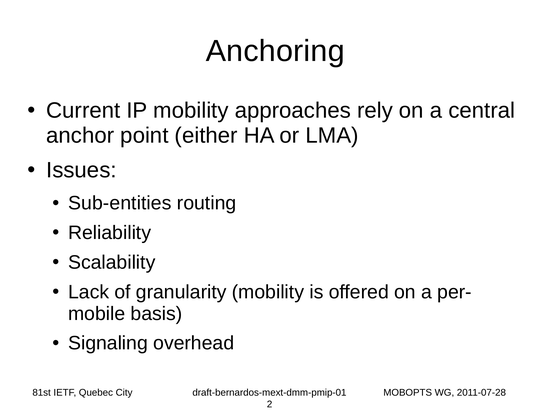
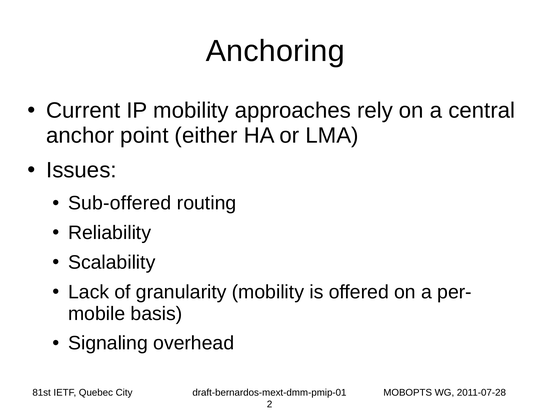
Sub-entities: Sub-entities -> Sub-offered (120, 203)
